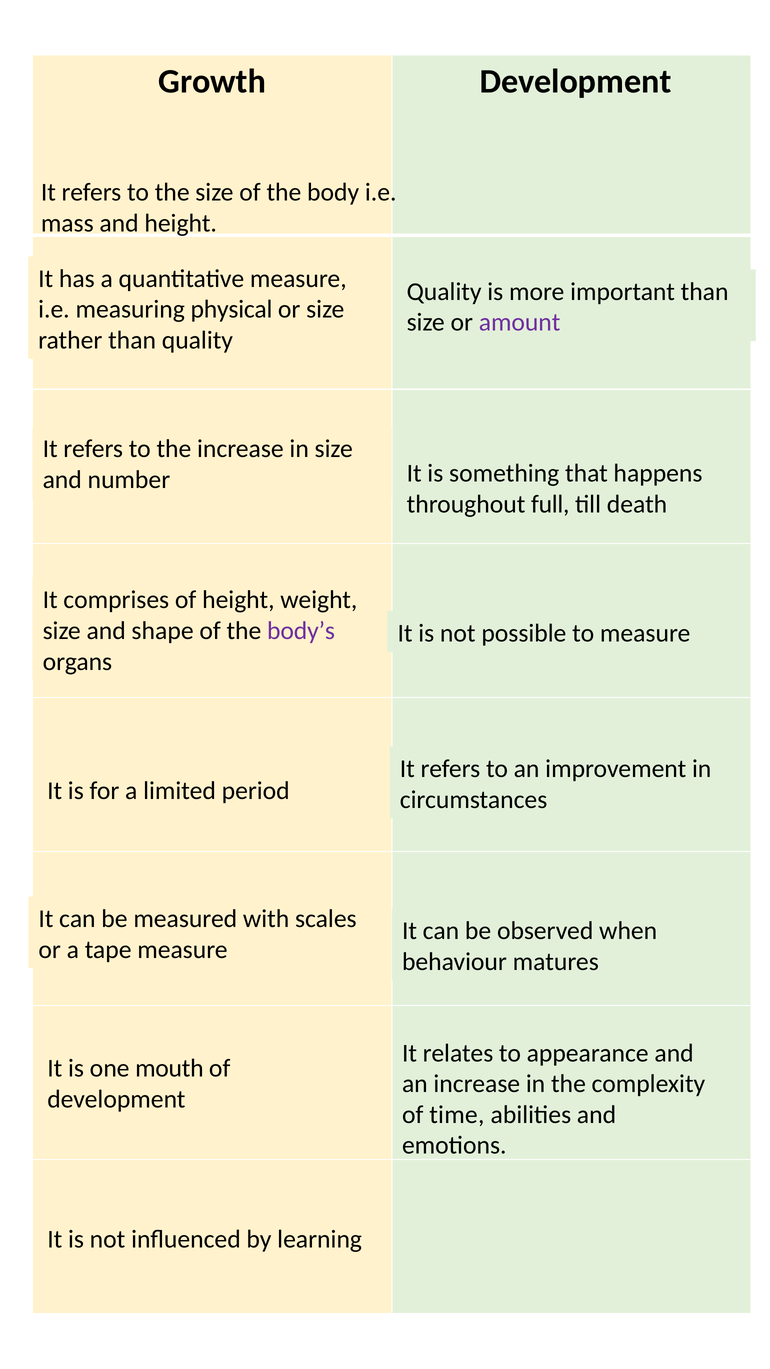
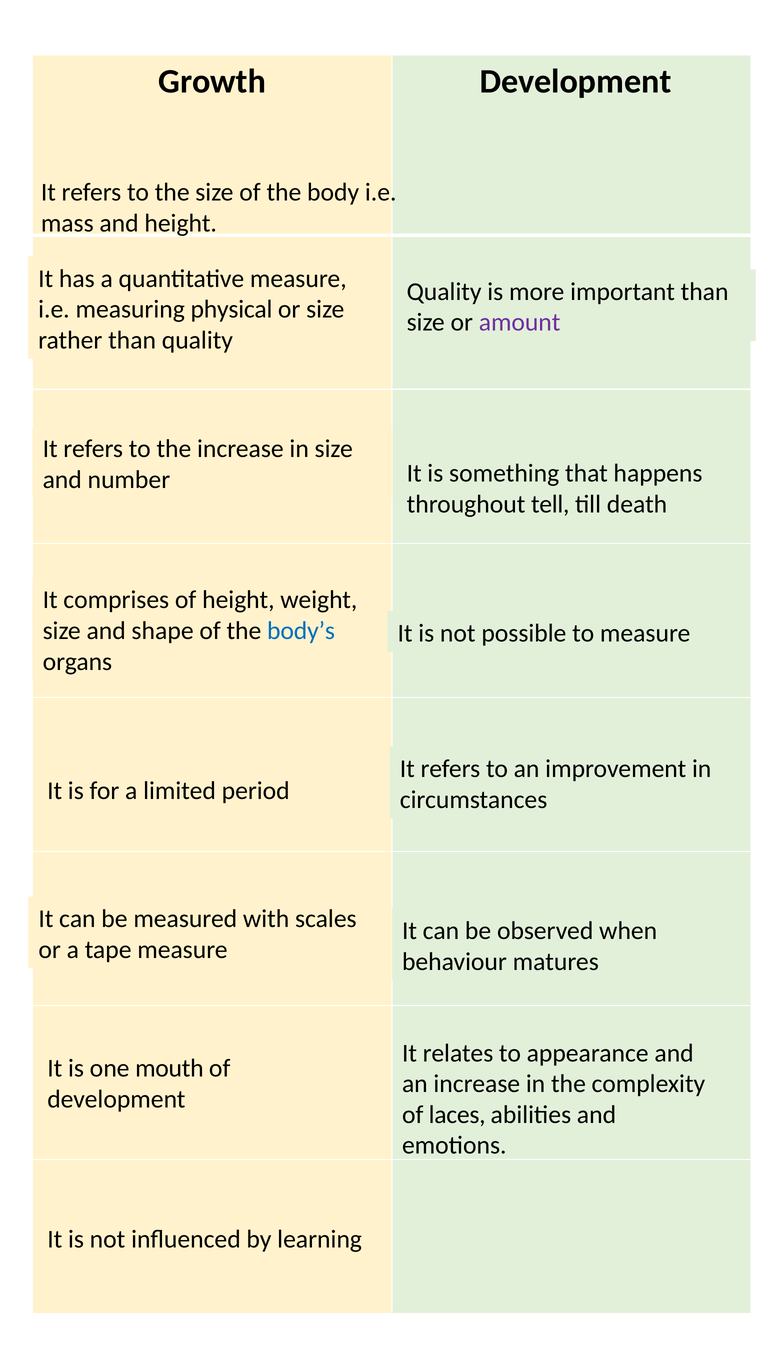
full: full -> tell (550, 504)
body’s colour: purple -> blue (301, 631)
time: time -> laces (457, 1115)
